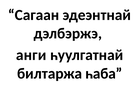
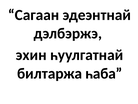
анги: анги -> эхин (31, 55)
